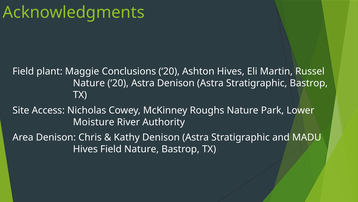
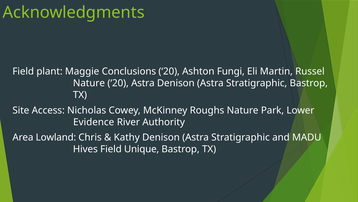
Ashton Hives: Hives -> Fungi (231, 71)
Moisture: Moisture -> Evidence (94, 122)
Area Denison: Denison -> Lowland (56, 137)
Field Nature: Nature -> Unique (142, 149)
